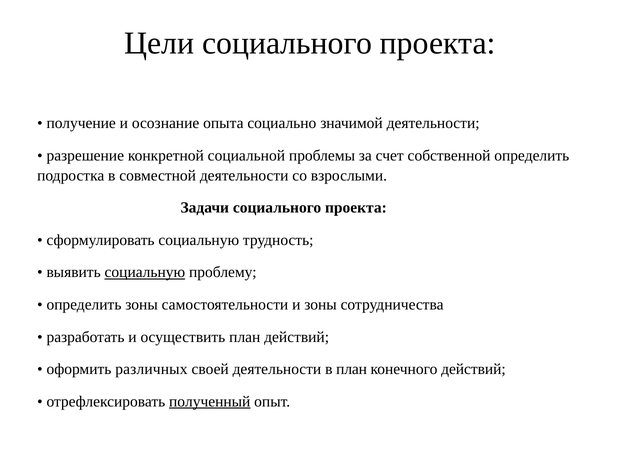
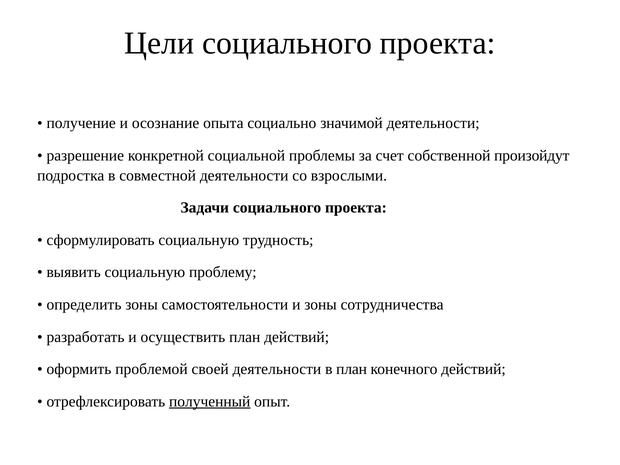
собственной определить: определить -> произойдут (532, 156)
социальную underline: present -> none (145, 272)
различных: различных -> проблемой (151, 369)
